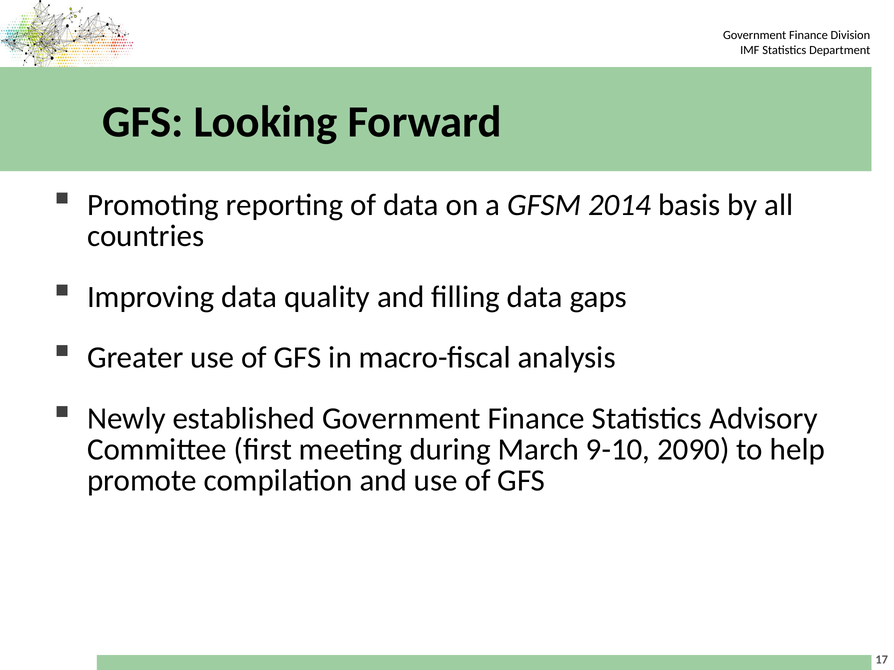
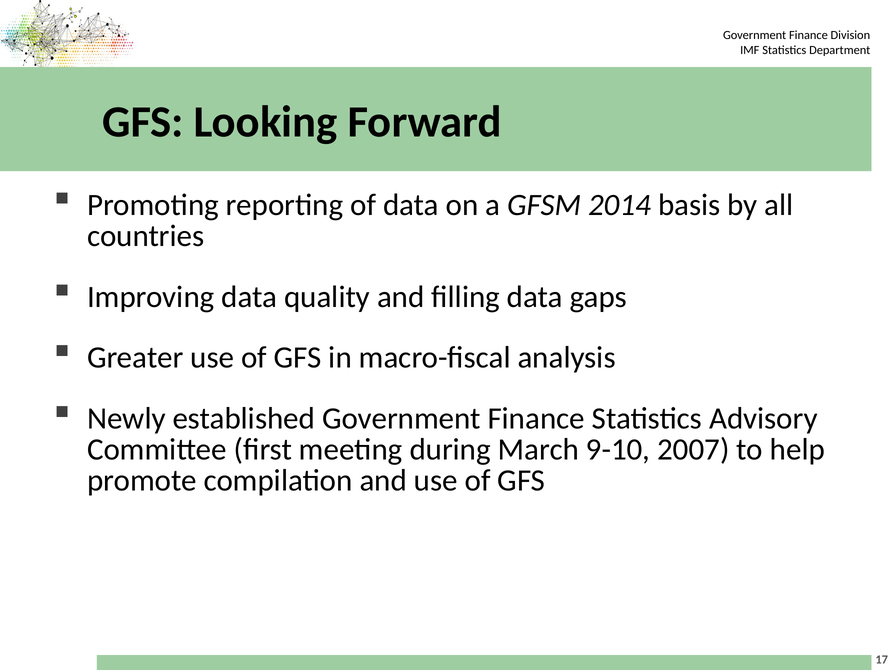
2090: 2090 -> 2007 (693, 450)
